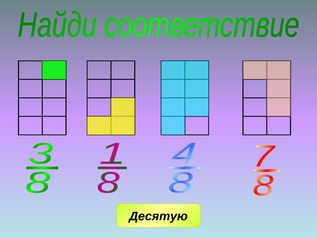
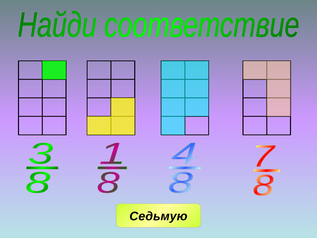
Десятую: Десятую -> Седьмую (158, 216)
